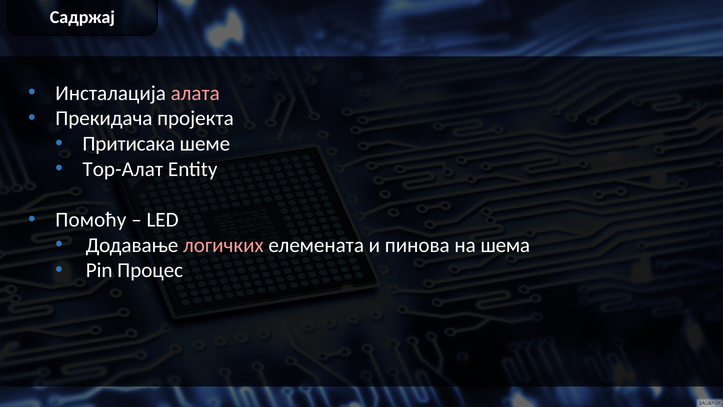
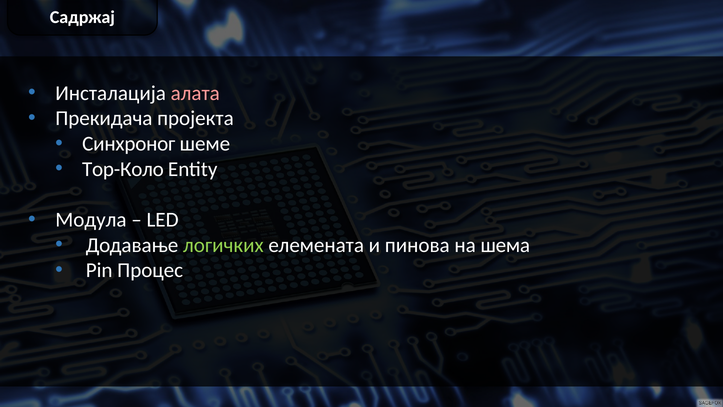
Притисака: Притисака -> Синхроног (129, 144)
Top-Алат: Top-Алат -> Top-Коло (123, 169)
Помоћу: Помоћу -> Модула (91, 220)
логичких colour: pink -> light green (223, 245)
